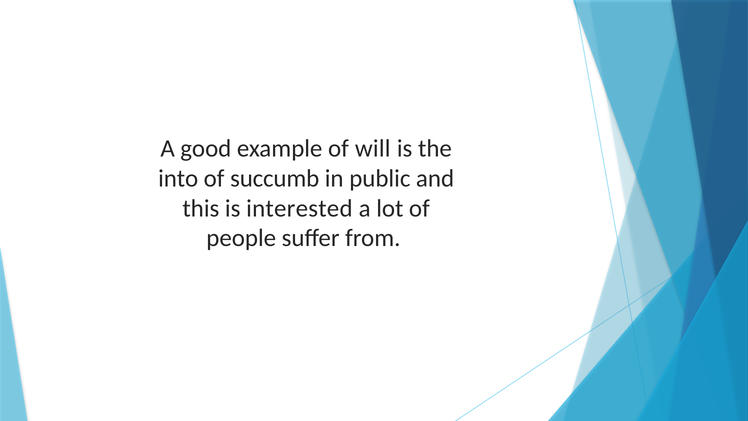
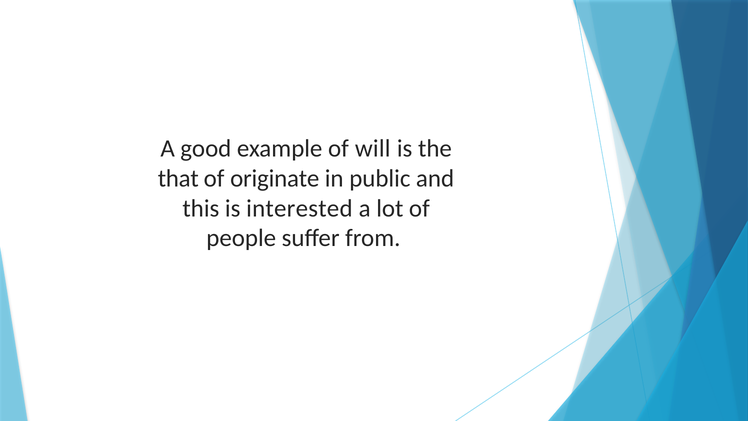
into: into -> that (178, 178)
succumb: succumb -> originate (275, 178)
